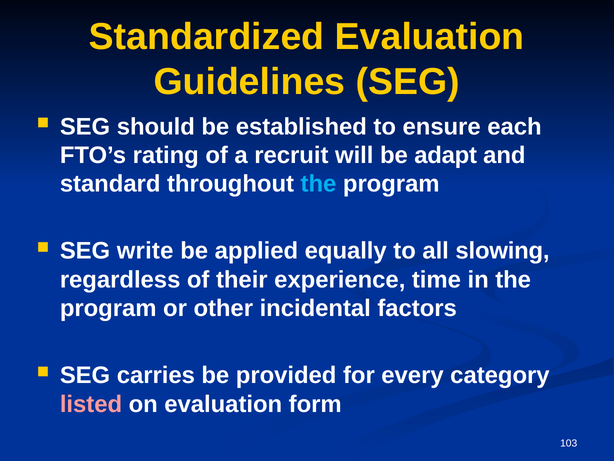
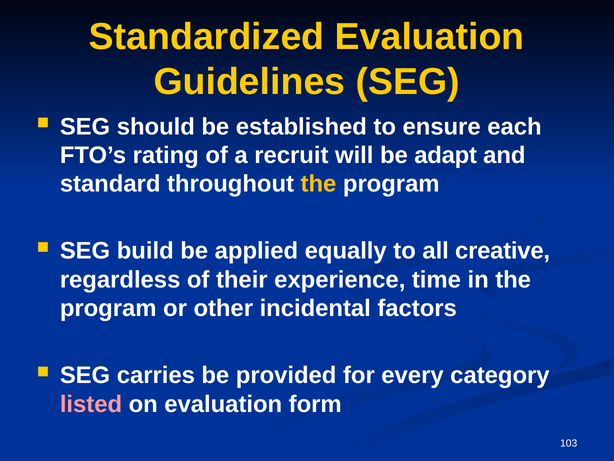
the colour: light blue -> yellow (319, 184)
write: write -> build (145, 251)
slowing: slowing -> creative (503, 251)
